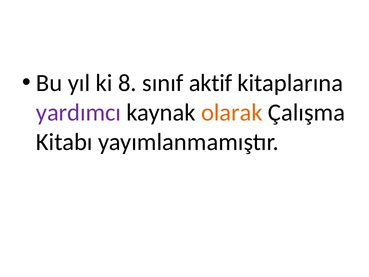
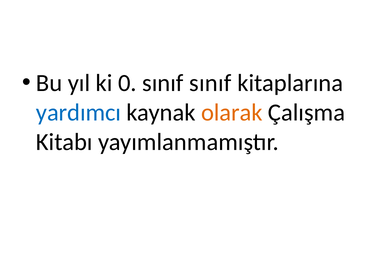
8: 8 -> 0 (127, 83)
sınıf aktif: aktif -> sınıf (210, 83)
yardımcı colour: purple -> blue (79, 112)
